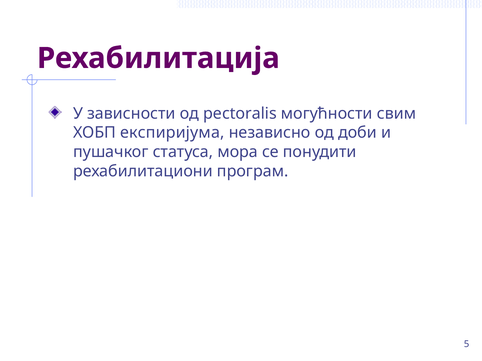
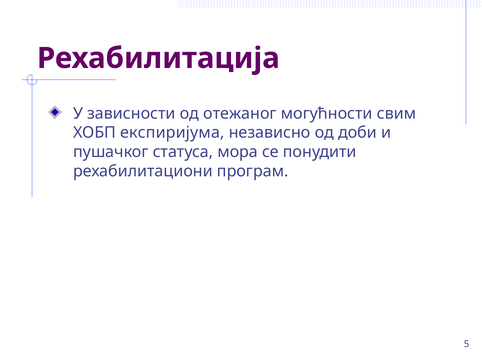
pectoralis: pectoralis -> отежаног (240, 114)
